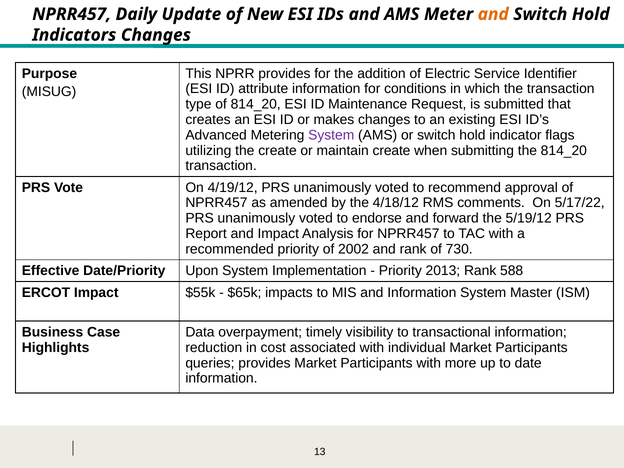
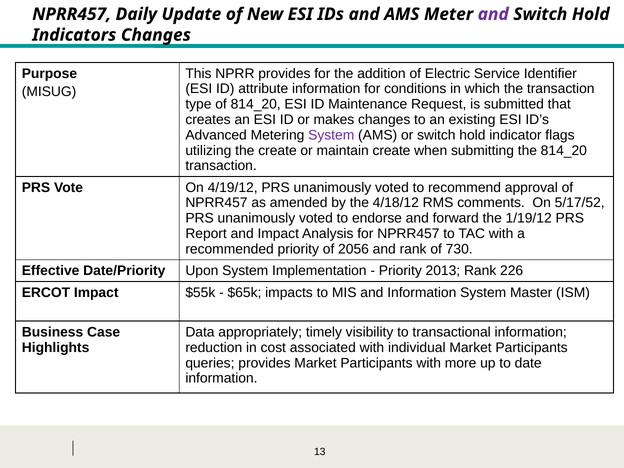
and colour: orange -> purple (493, 14)
5/17/22: 5/17/22 -> 5/17/52 (580, 203)
5/19/12: 5/19/12 -> 1/19/12 (529, 218)
2002: 2002 -> 2056 (354, 249)
588: 588 -> 226 (512, 271)
overpayment: overpayment -> appropriately (260, 332)
